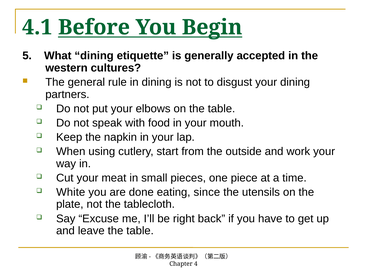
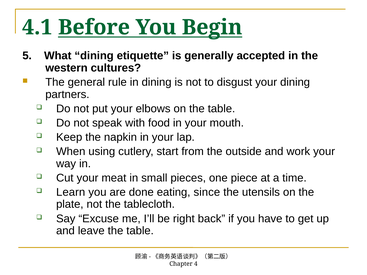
White: White -> Learn (71, 192)
